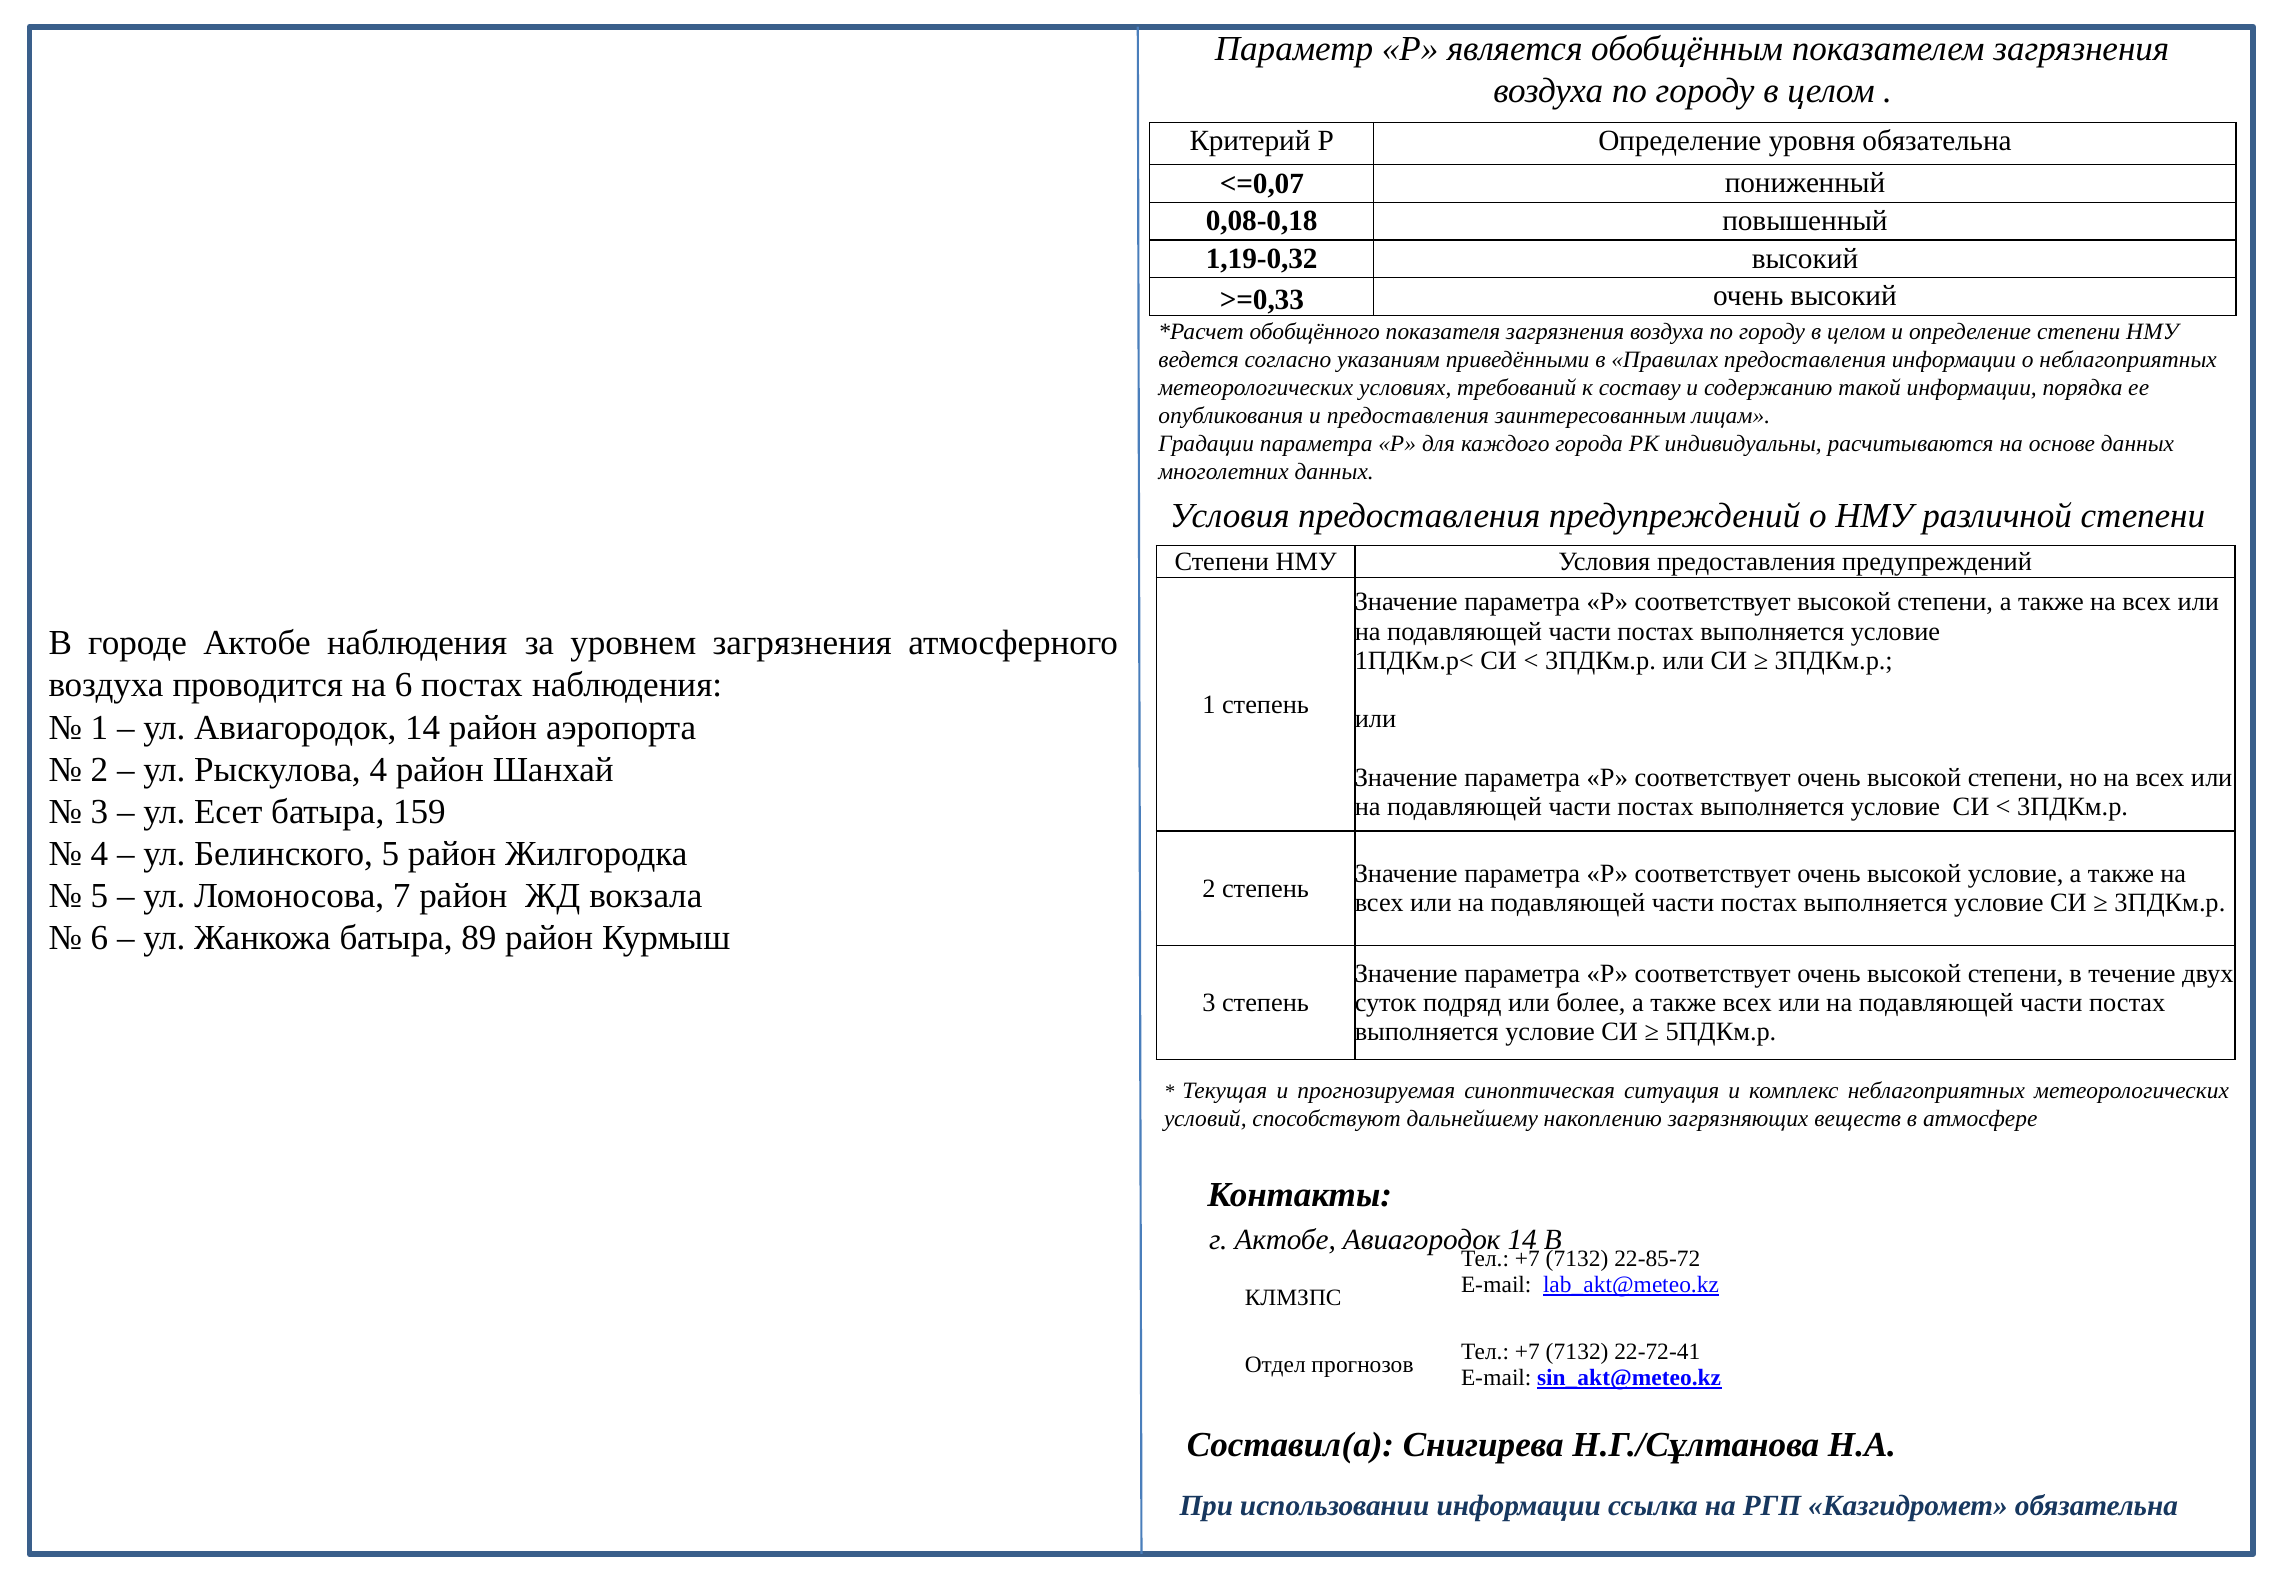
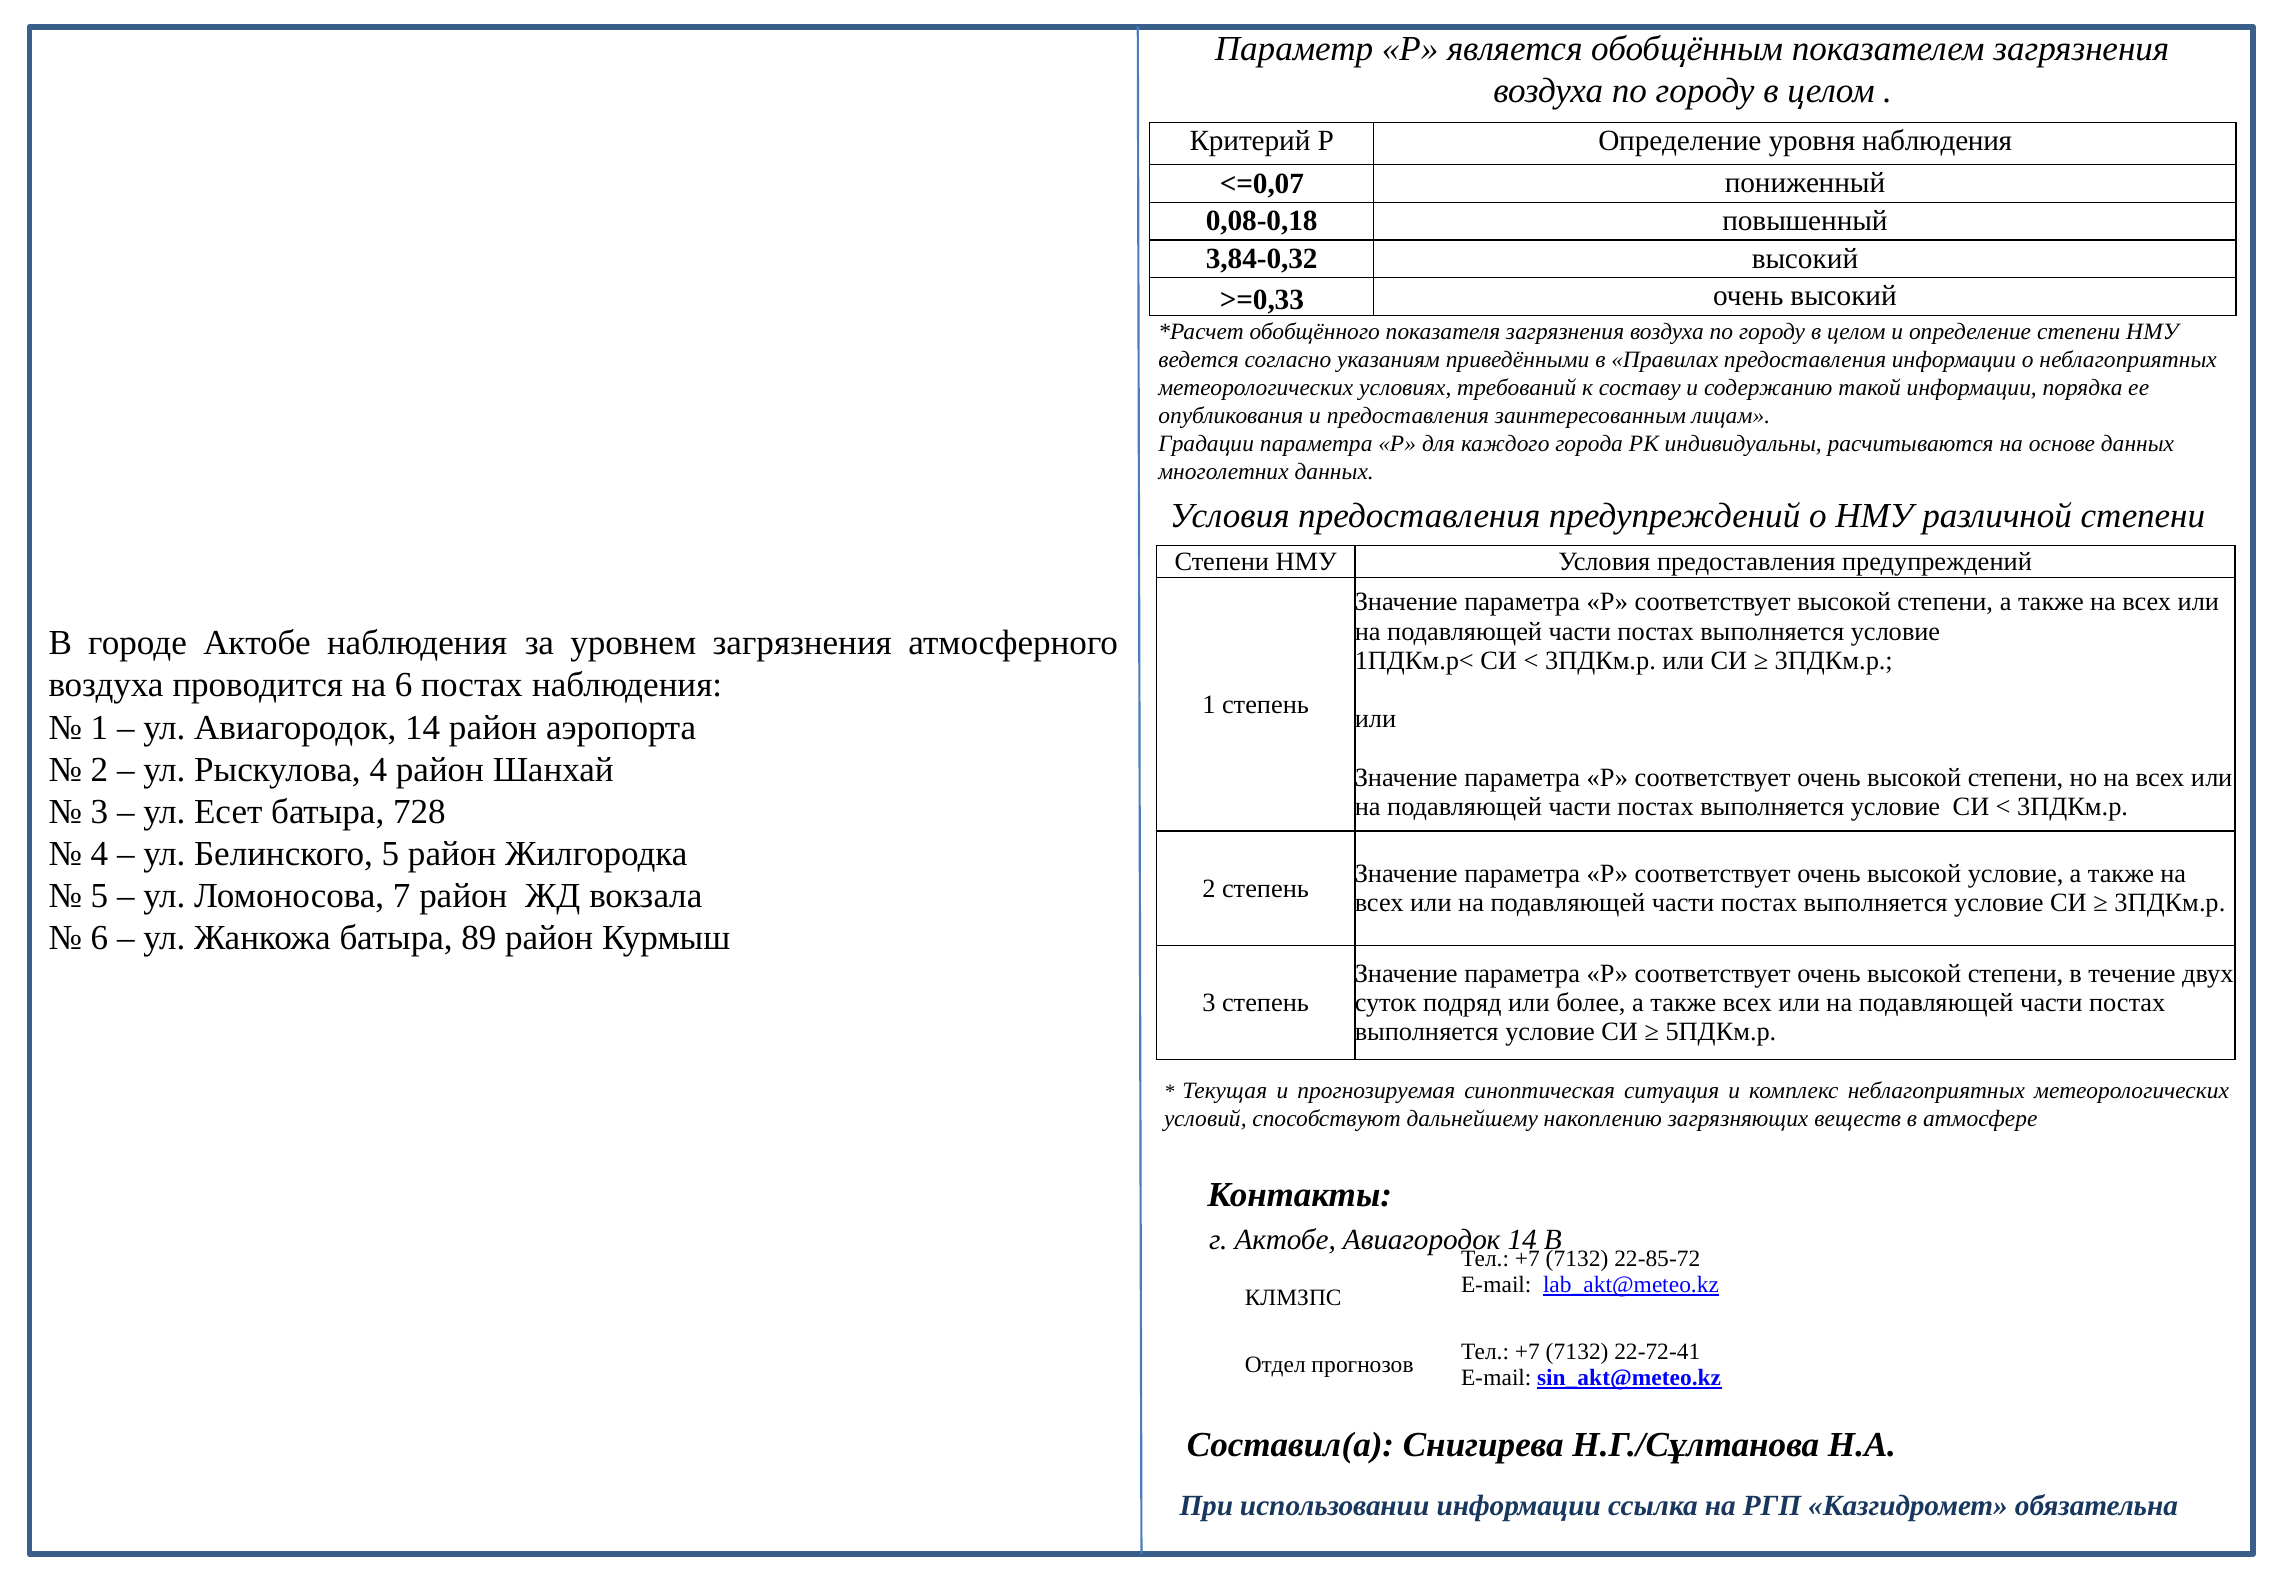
уровня обязательна: обязательна -> наблюдения (1937, 141)
1,19-0,32: 1,19-0,32 -> 3,84-0,32 (1262, 259)
159: 159 -> 728 (419, 812)
